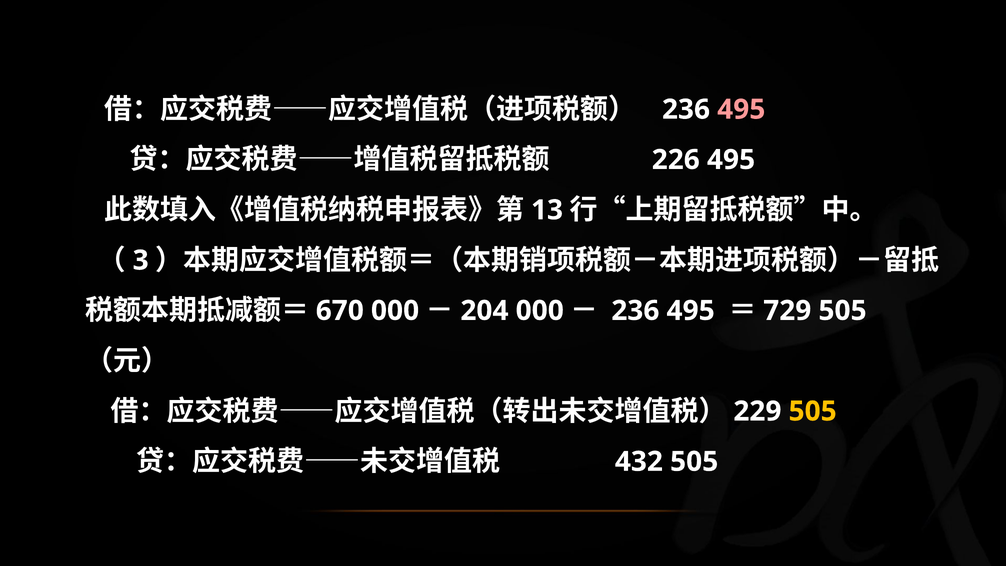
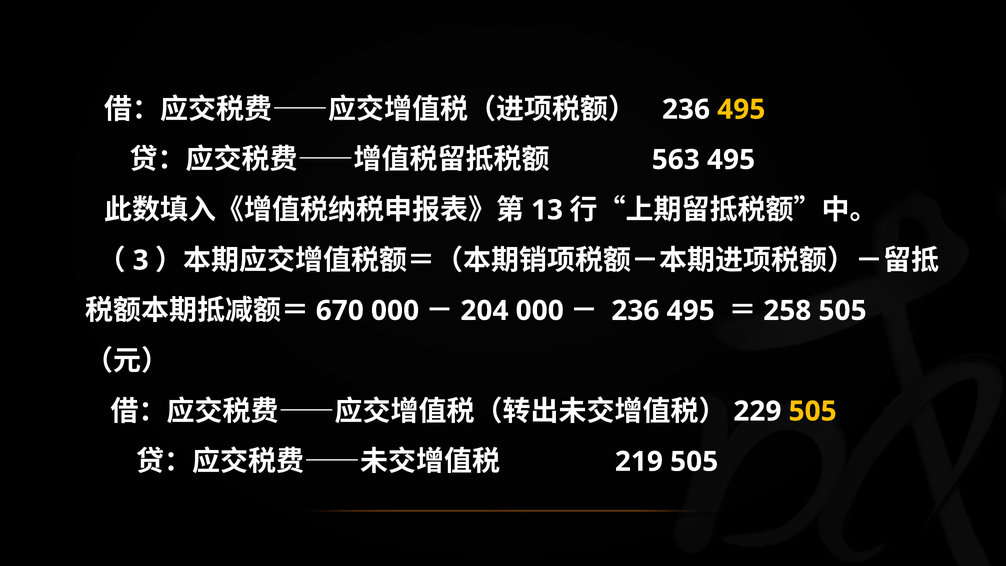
495 colour: pink -> yellow (741, 109)
226: 226 -> 563 (676, 160)
729: 729 -> 258 (787, 311)
432: 432 -> 219 (639, 462)
